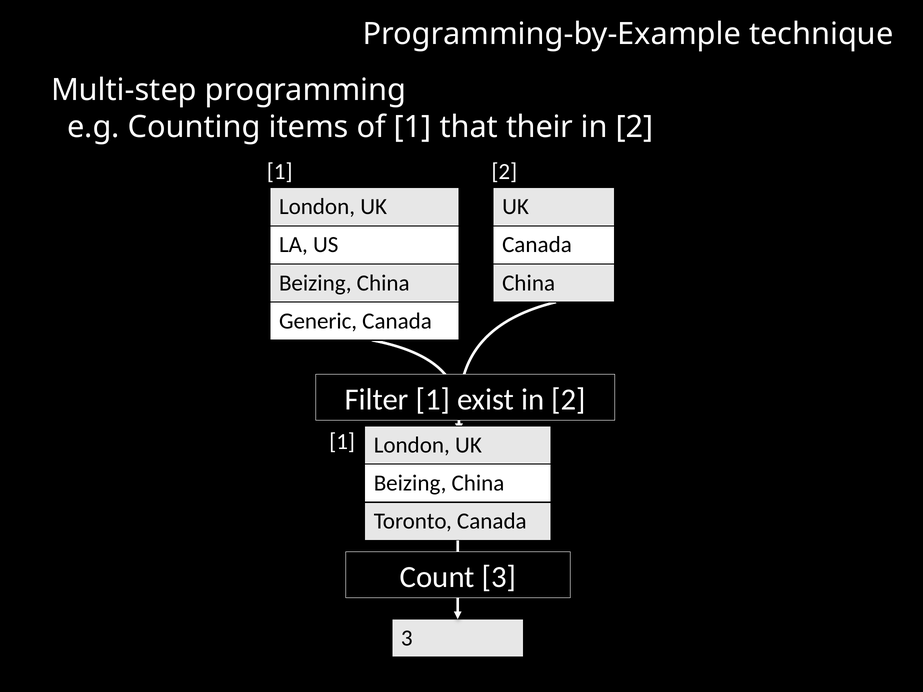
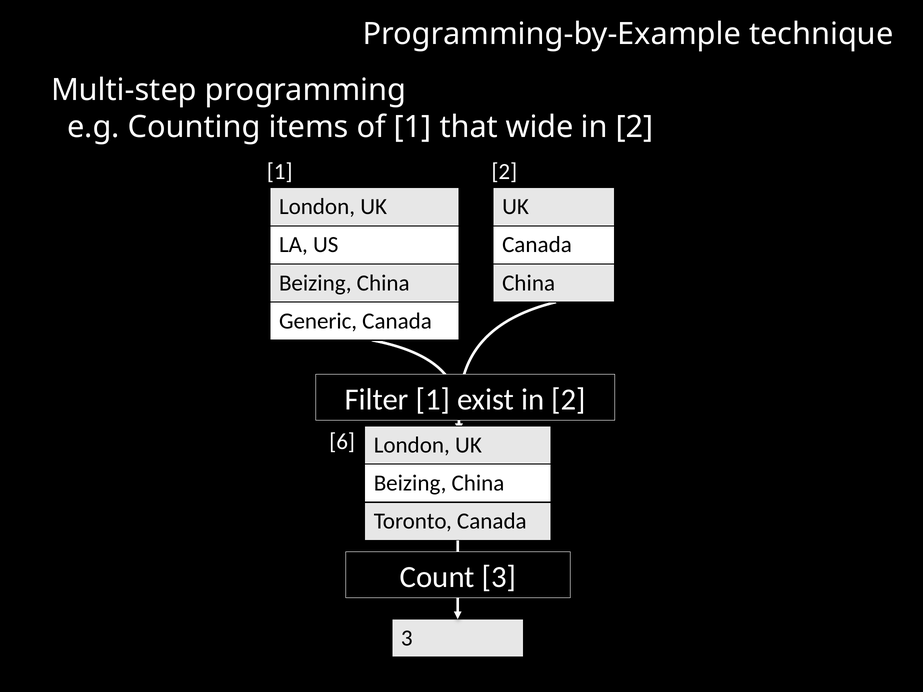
their: their -> wide (540, 127)
1: 1 -> 6 (342, 442)
